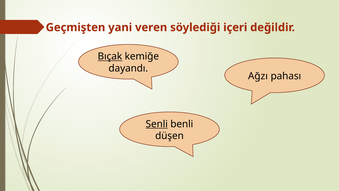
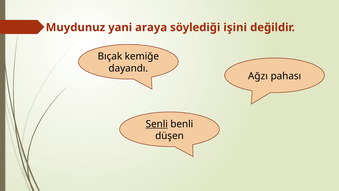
Geçmişten: Geçmişten -> Muydunuz (75, 27)
veren: veren -> araya (151, 27)
içeri: içeri -> işini (235, 27)
Bıçak underline: present -> none (110, 56)
